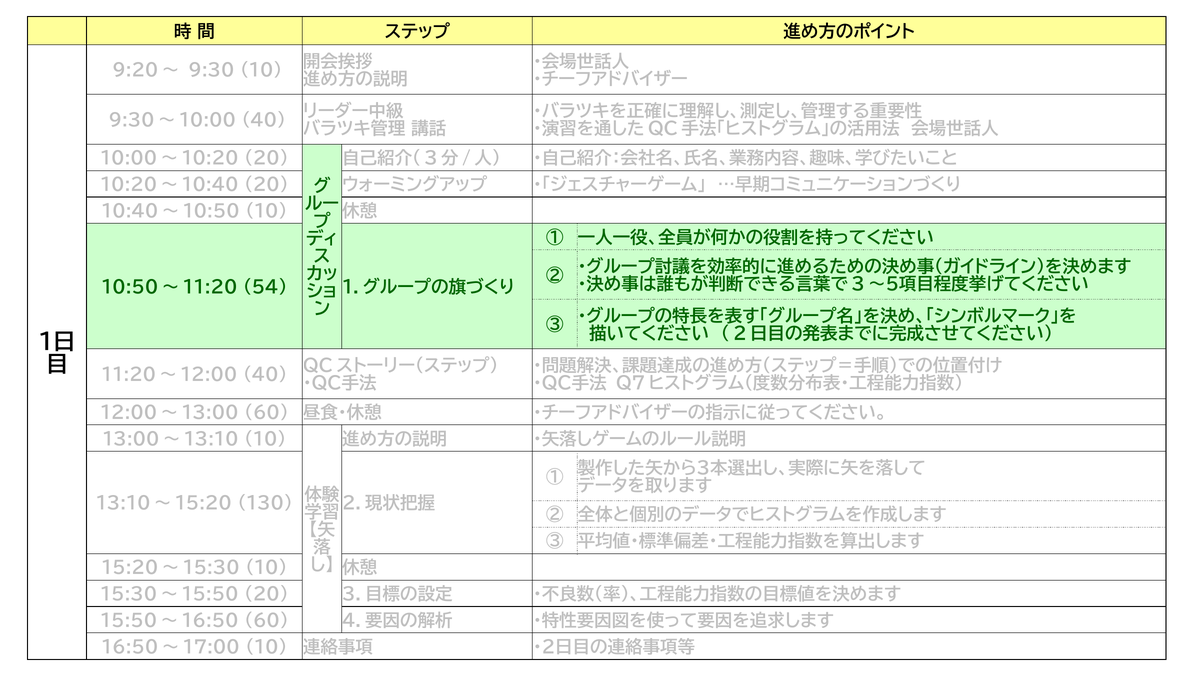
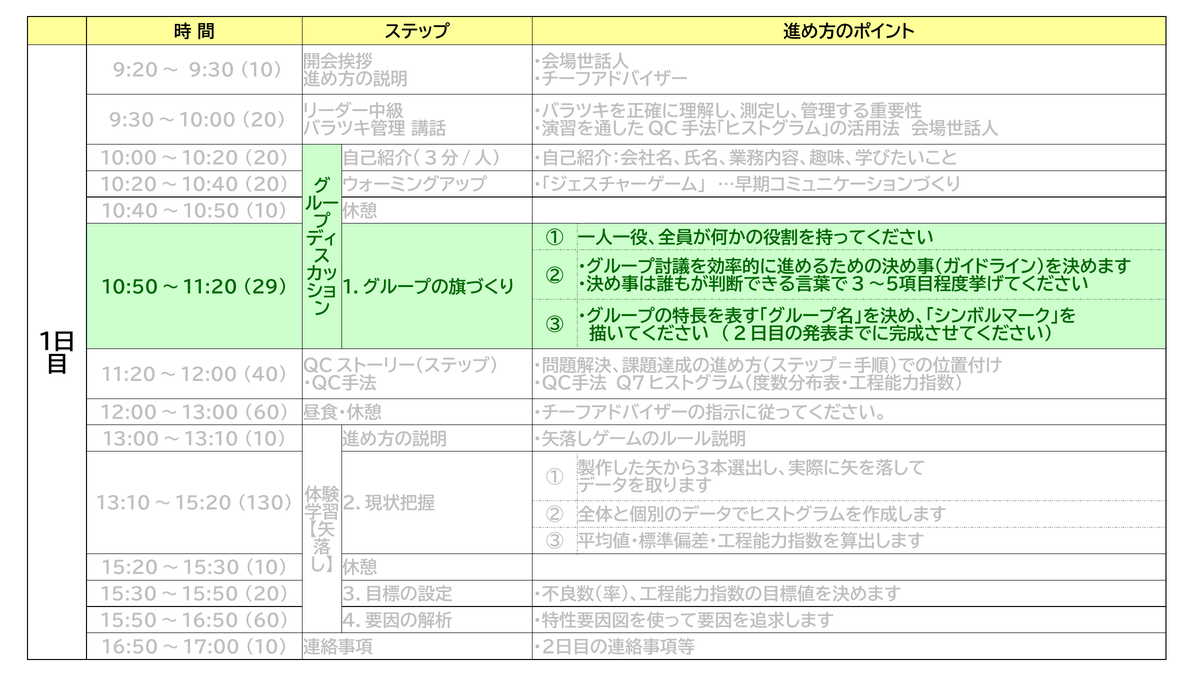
9:30～10:00 40: 40 -> 20 (264, 121)
54: 54 -> 29 (265, 287)
